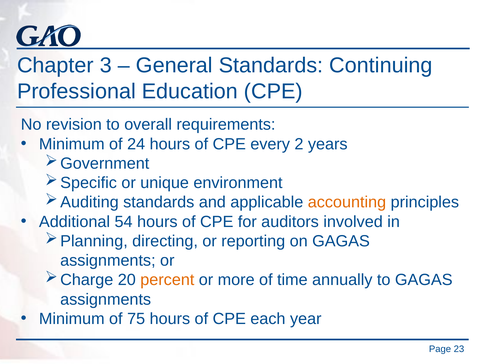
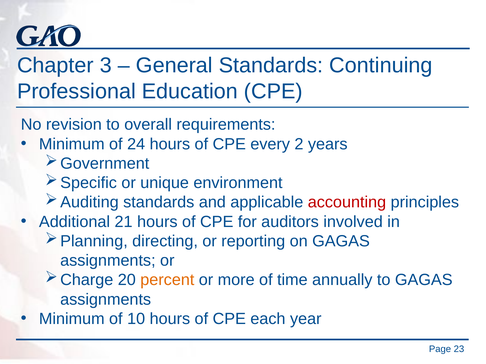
accounting colour: orange -> red (347, 203)
54: 54 -> 21 (124, 222)
75: 75 -> 10 (136, 319)
